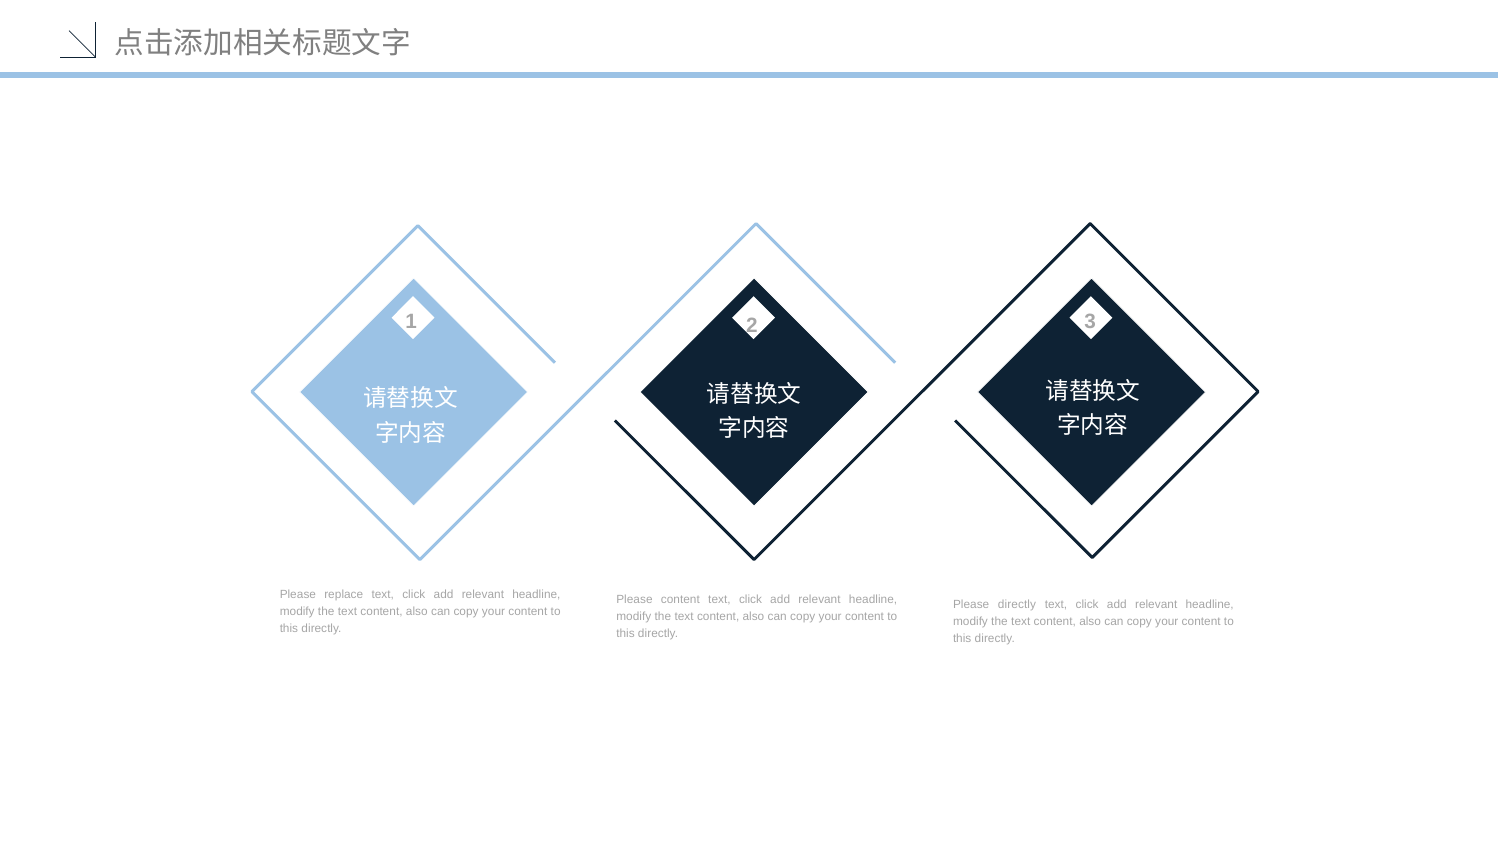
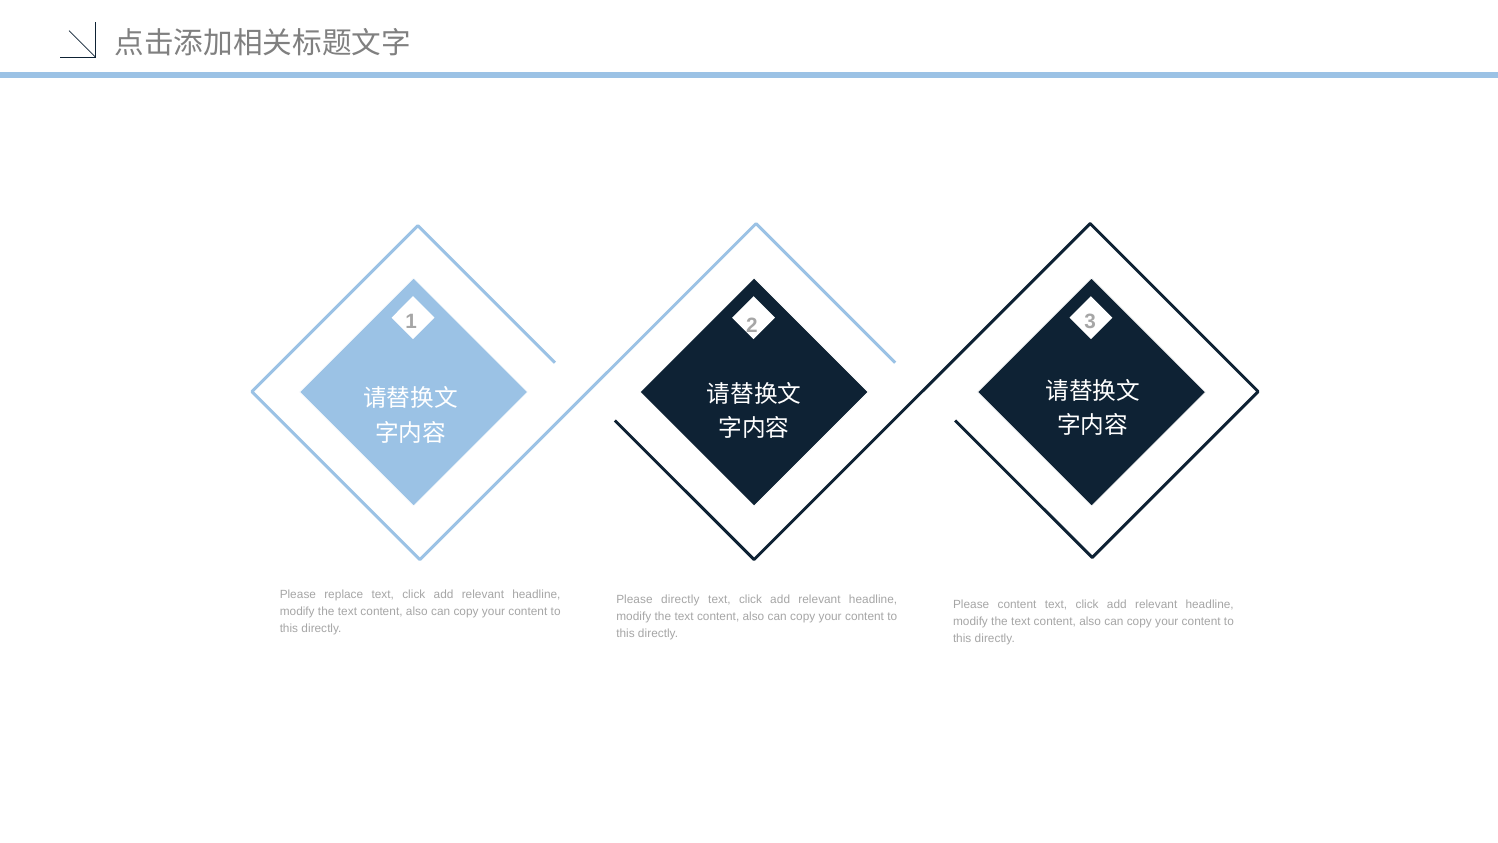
Please content: content -> directly (680, 599)
Please directly: directly -> content (1017, 604)
